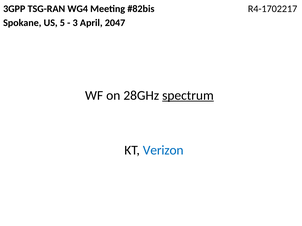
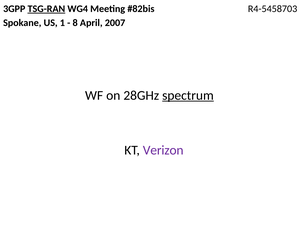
TSG-RAN underline: none -> present (46, 9)
R4-1702217: R4-1702217 -> R4-5458703 (273, 9)
5: 5 -> 1 (62, 23)
3: 3 -> 8 (75, 23)
2047: 2047 -> 2007 (115, 23)
Verizon colour: blue -> purple (163, 151)
